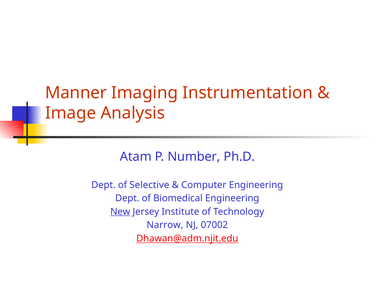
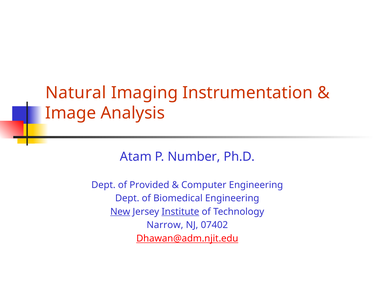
Manner: Manner -> Natural (76, 93)
Selective: Selective -> Provided (149, 185)
Institute underline: none -> present (180, 211)
07002: 07002 -> 07402 (214, 225)
